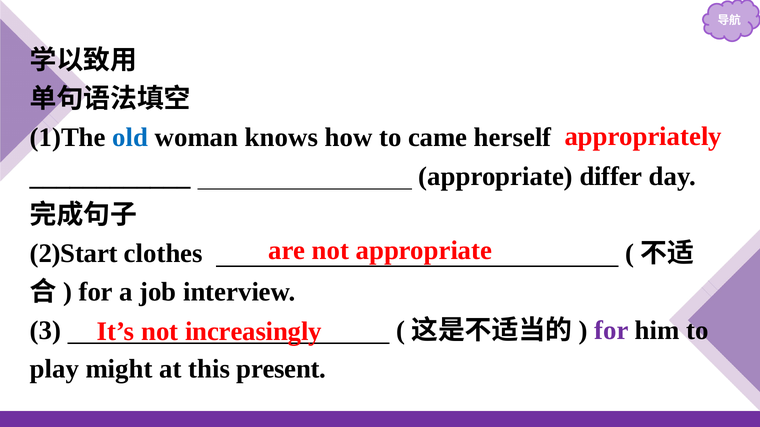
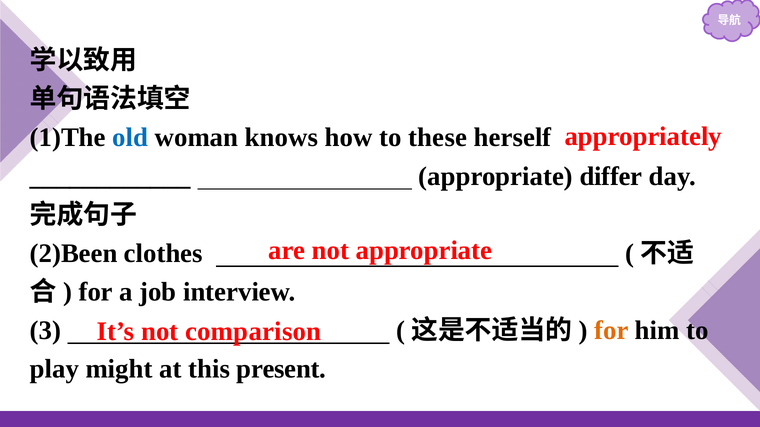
came: came -> these (438, 138)
2)Start: 2)Start -> 2)Been (74, 254)
for colour: purple -> orange (611, 331)
increasingly: increasingly -> comparison (253, 332)
